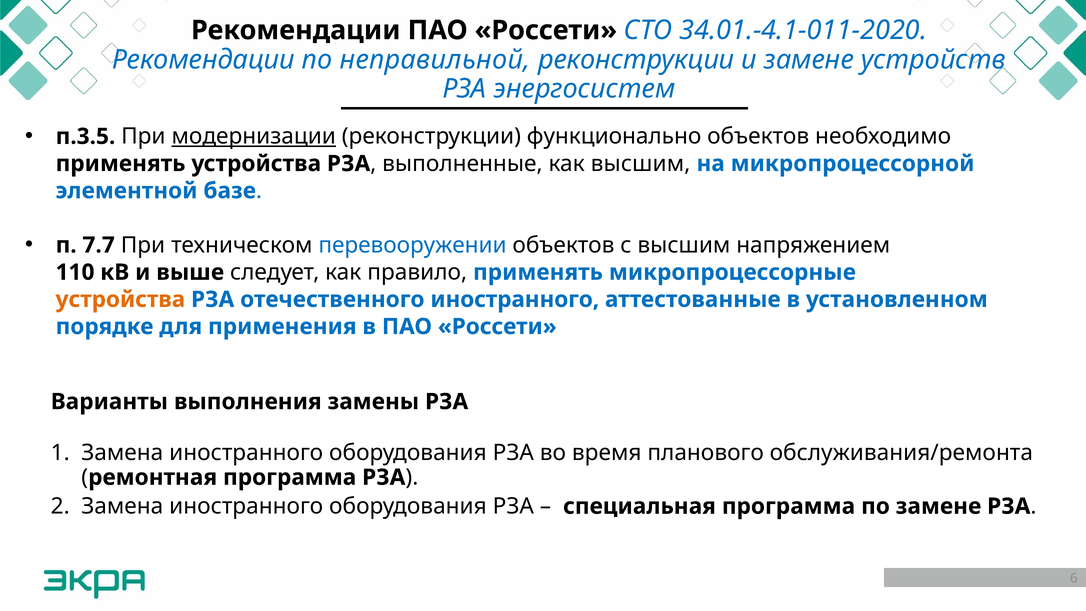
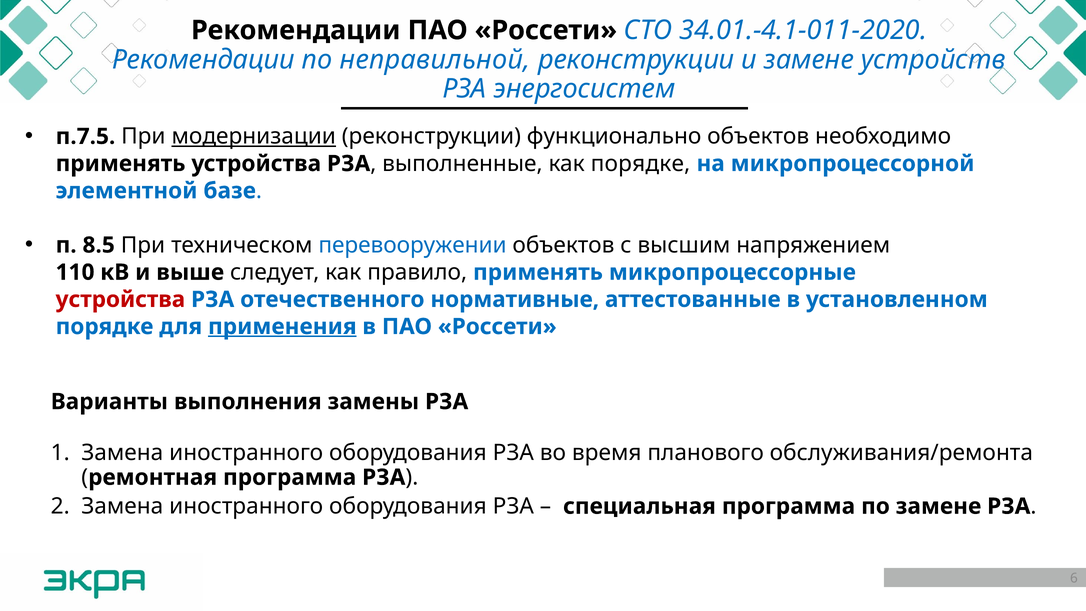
п.3.5: п.3.5 -> п.7.5 (85, 136)
как высшим: высшим -> порядке (640, 164)
7.7: 7.7 -> 8.5 (99, 245)
устройства colour: orange -> red (120, 299)
отечественного иностранного: иностранного -> нормативные (515, 299)
применения underline: none -> present (282, 327)
